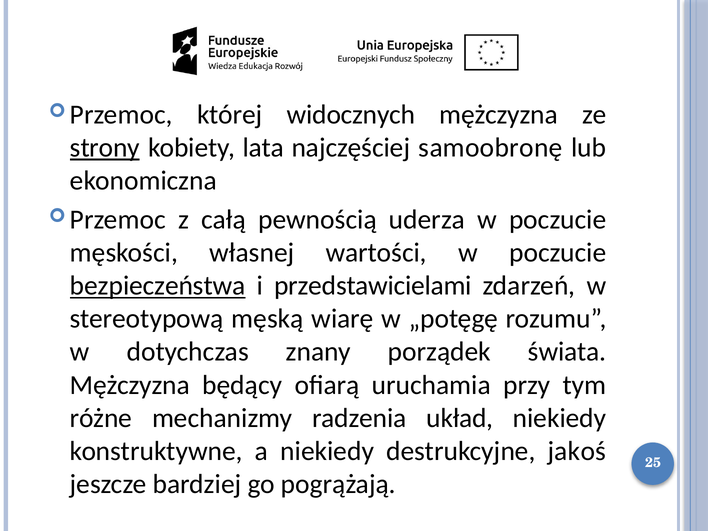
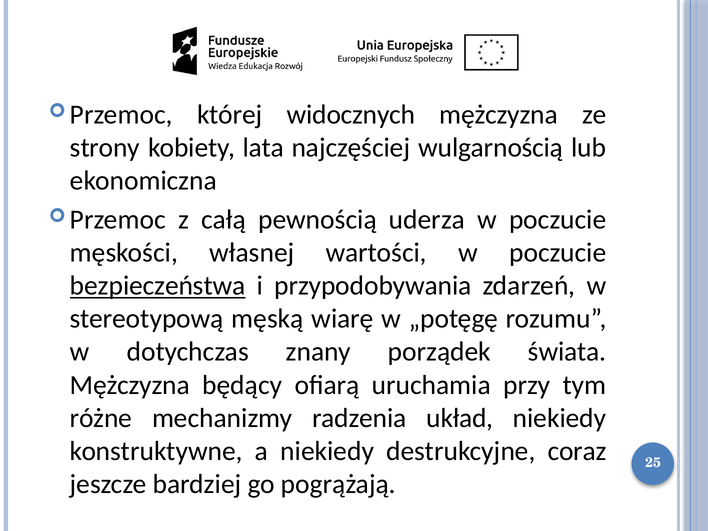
strony underline: present -> none (105, 148)
samoobronę: samoobronę -> wulgarnością (491, 148)
przedstawicielami: przedstawicielami -> przypodobywania (373, 286)
jakoś: jakoś -> coraz (577, 451)
